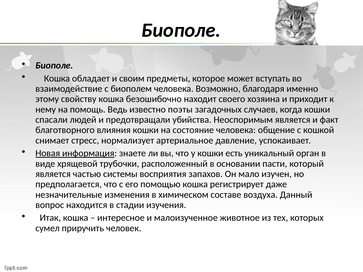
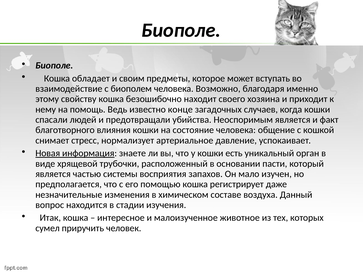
поэты: поэты -> конце (180, 109)
